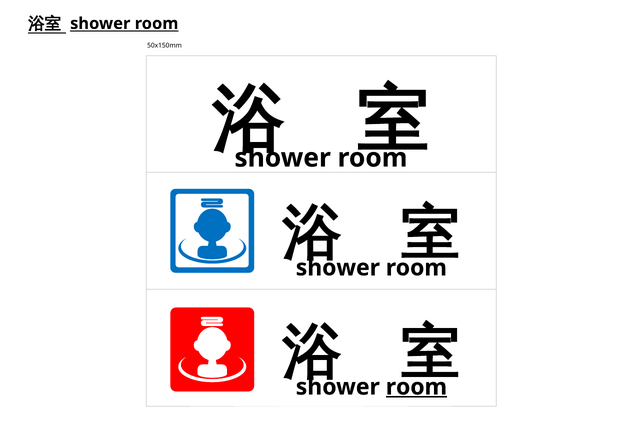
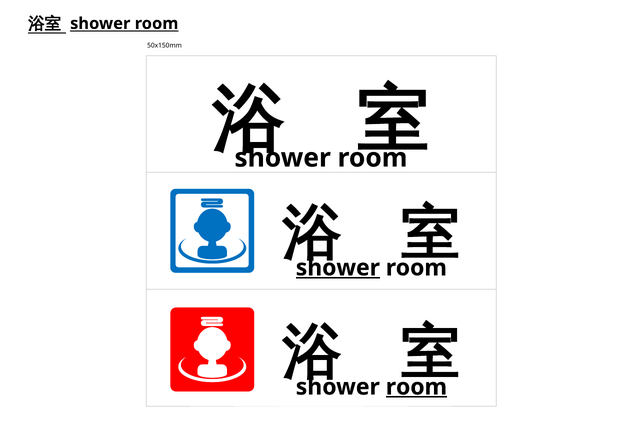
shower underline: none -> present (338, 267)
